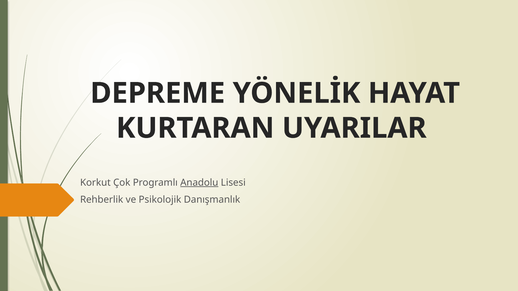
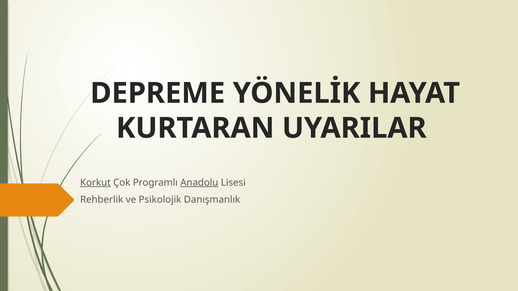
Korkut underline: none -> present (95, 183)
